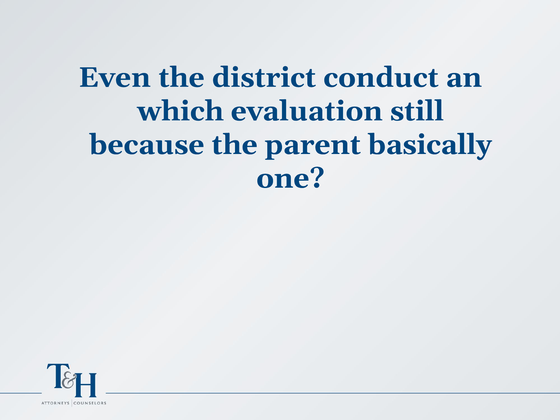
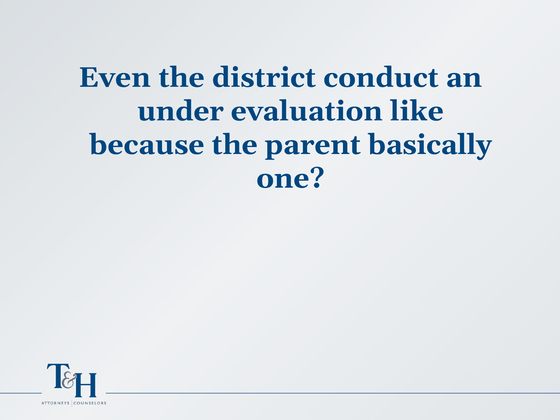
which: which -> under (180, 111)
still: still -> like (417, 111)
